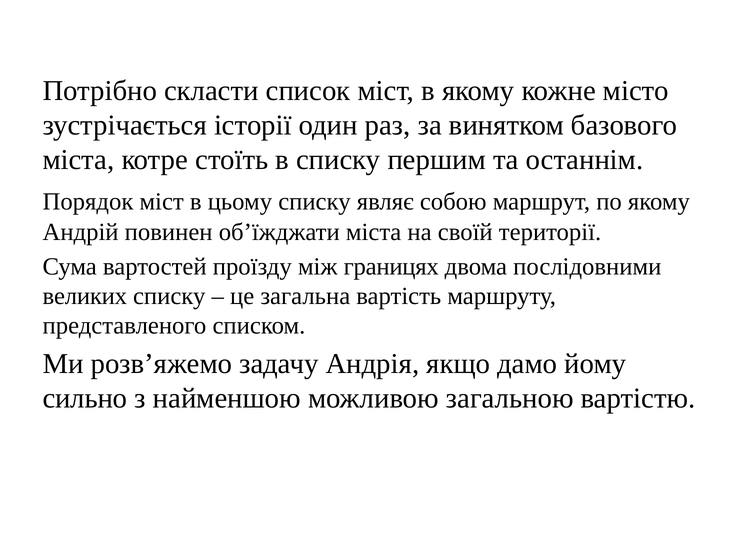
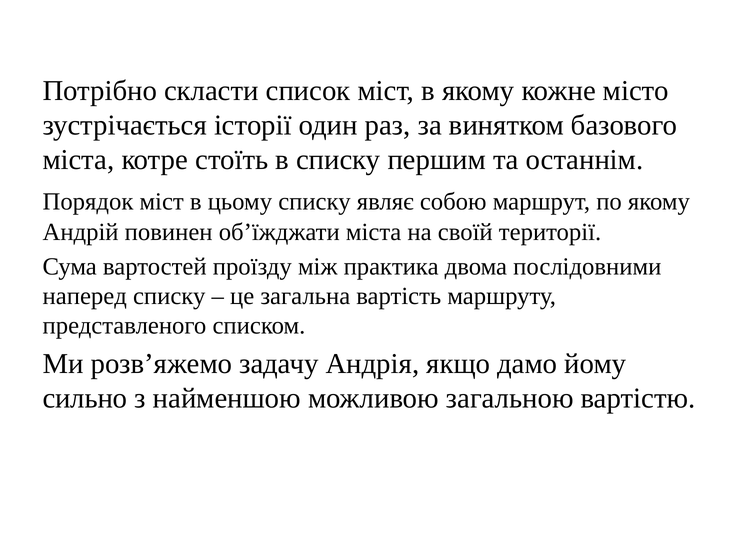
границях: границях -> практика (391, 267)
великих: великих -> наперед (85, 296)
